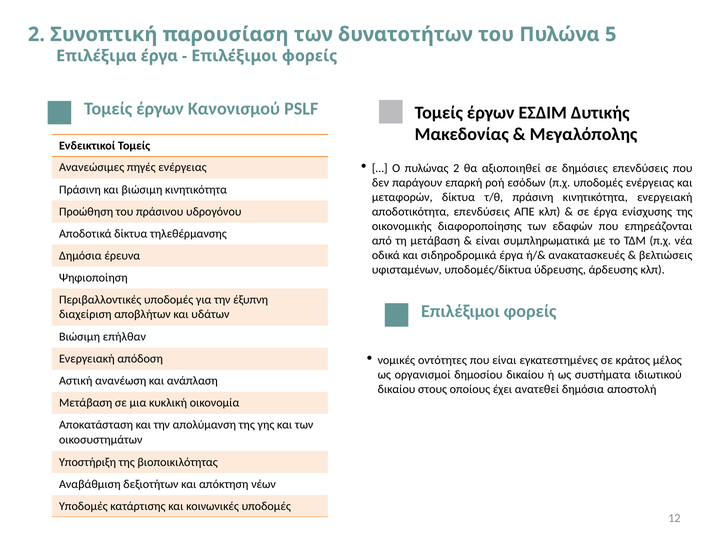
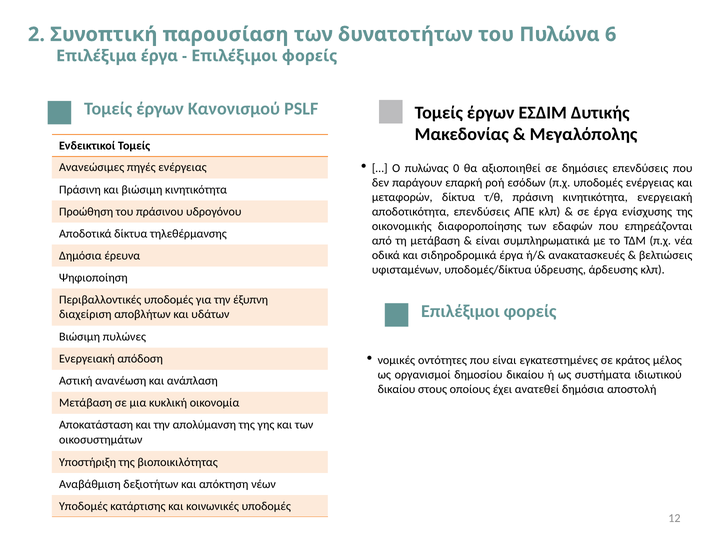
5: 5 -> 6 (611, 34)
πυλώνας 2: 2 -> 0 (456, 168)
επήλθαν: επήλθαν -> πυλώνες (124, 337)
